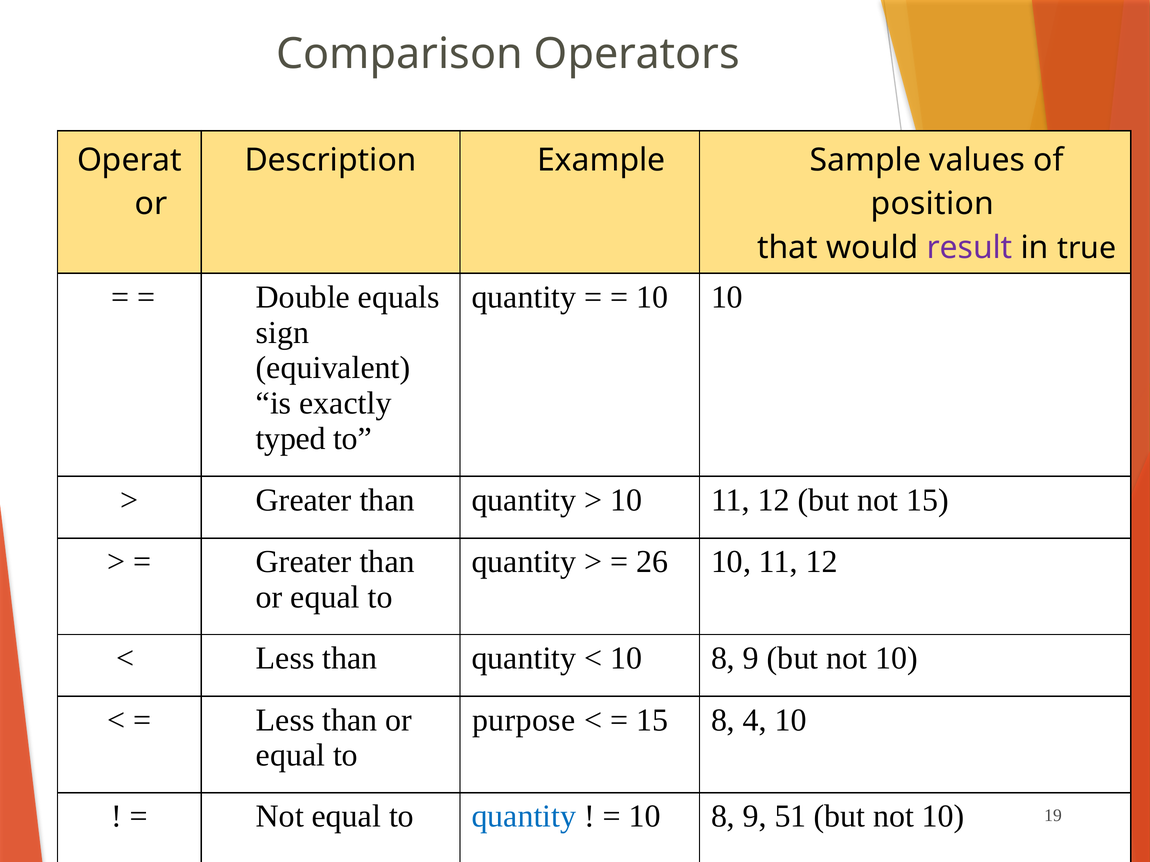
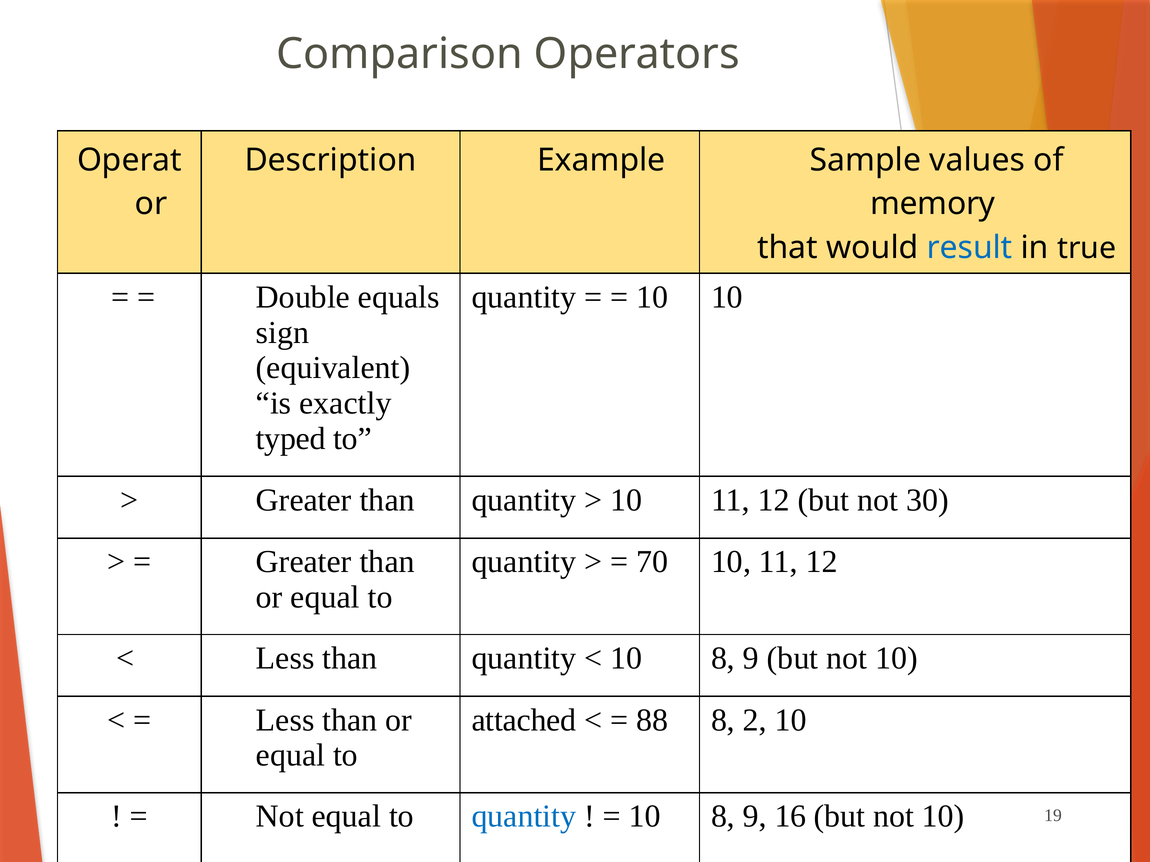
position: position -> memory (933, 204)
result colour: purple -> blue (970, 248)
not 15: 15 -> 30 (927, 500)
26: 26 -> 70 (652, 562)
purpose: purpose -> attached (524, 720)
15: 15 -> 88 (652, 720)
4: 4 -> 2 (755, 720)
51: 51 -> 16 (790, 817)
